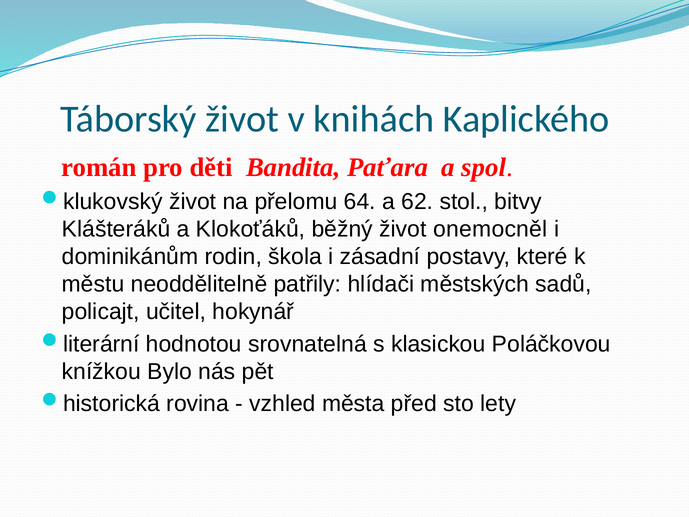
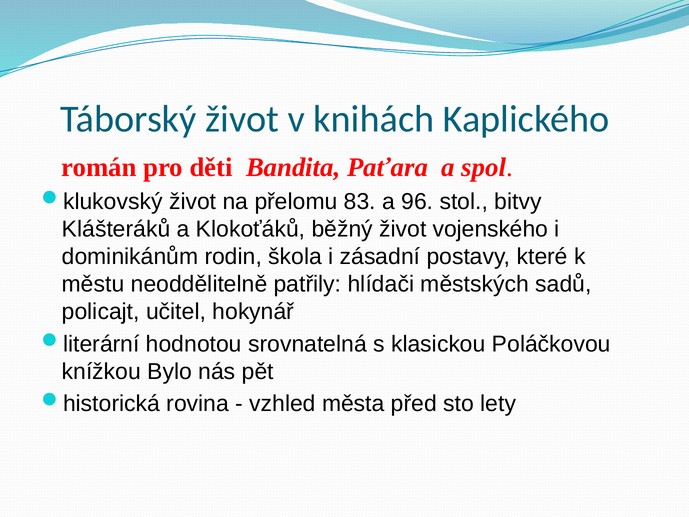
64: 64 -> 83 (360, 201)
62: 62 -> 96 (417, 201)
onemocněl: onemocněl -> vojenského (490, 229)
